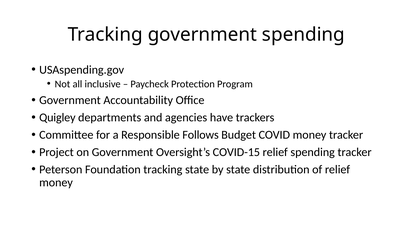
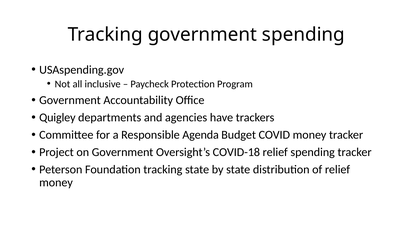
Follows: Follows -> Agenda (201, 135)
COVID-15: COVID-15 -> COVID-18 (236, 152)
